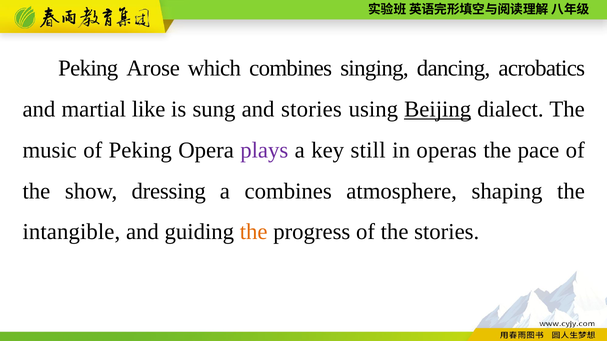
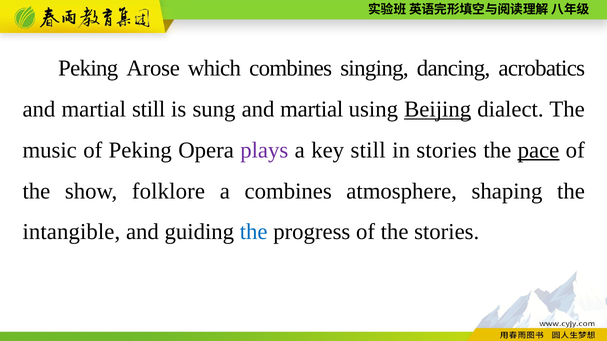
martial like: like -> still (149, 109)
sung and stories: stories -> martial (312, 109)
in operas: operas -> stories (447, 150)
pace underline: none -> present (539, 150)
dressing: dressing -> folklore (168, 191)
the colour: orange -> blue (254, 232)
